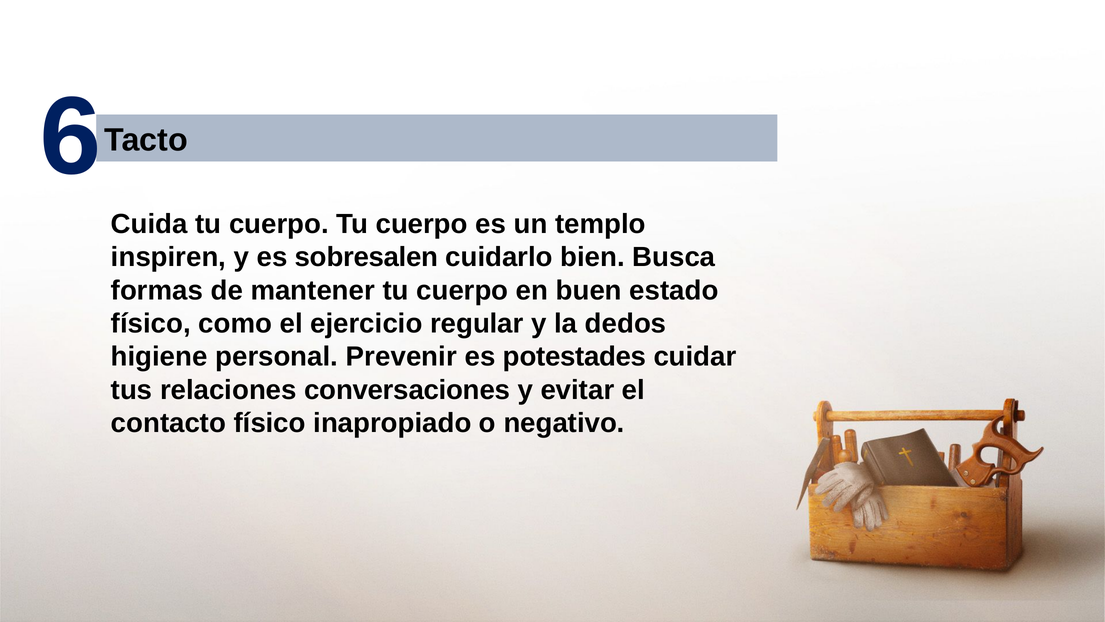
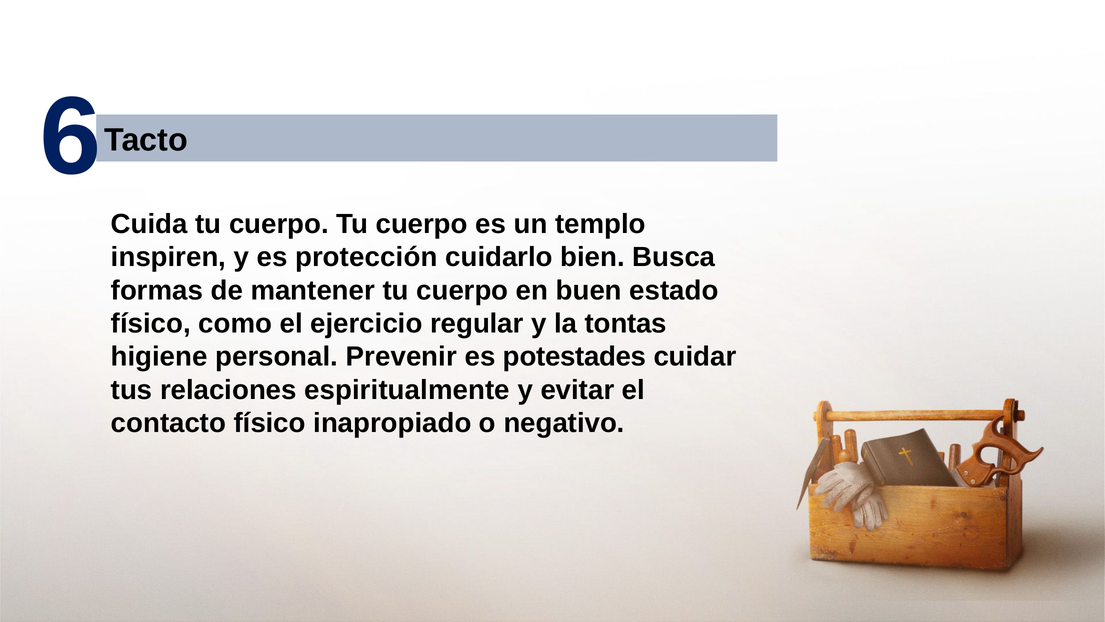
sobresalen: sobresalen -> protección (366, 257)
dedos: dedos -> tontas (626, 323)
conversaciones: conversaciones -> espiritualmente (407, 390)
